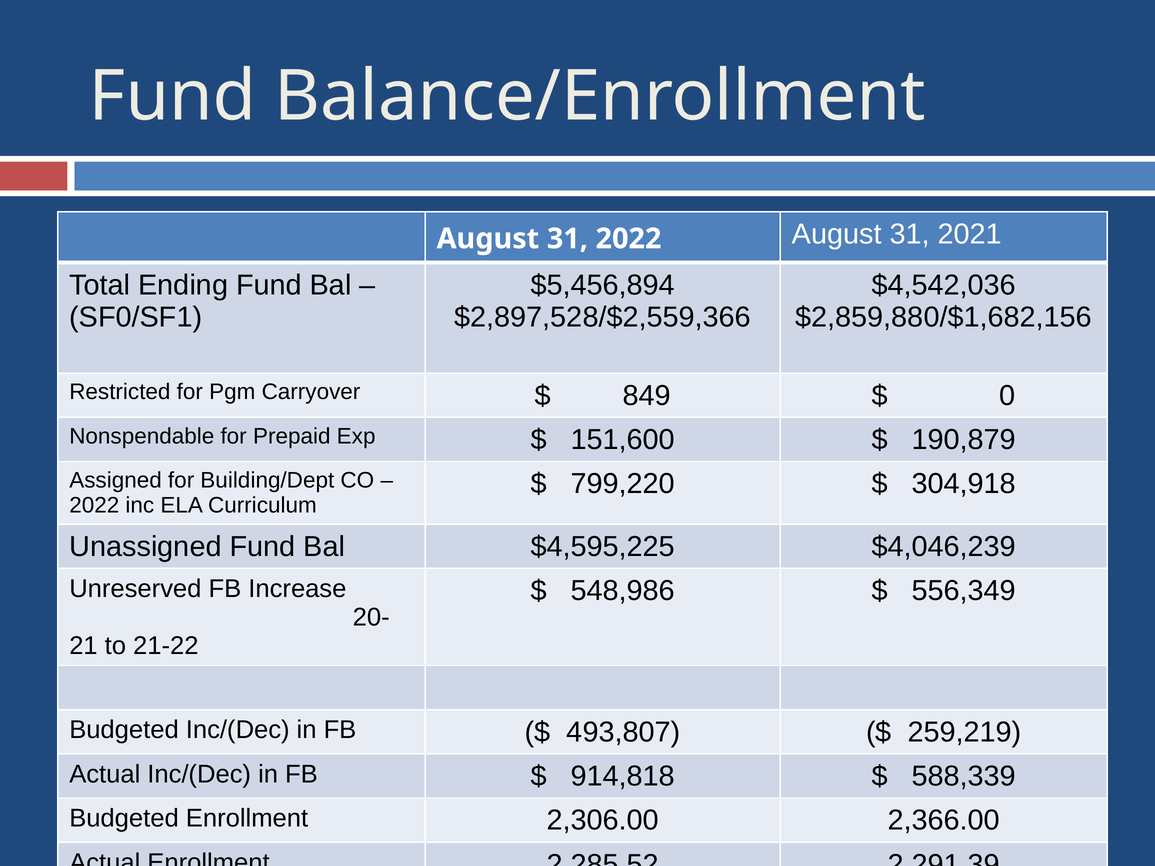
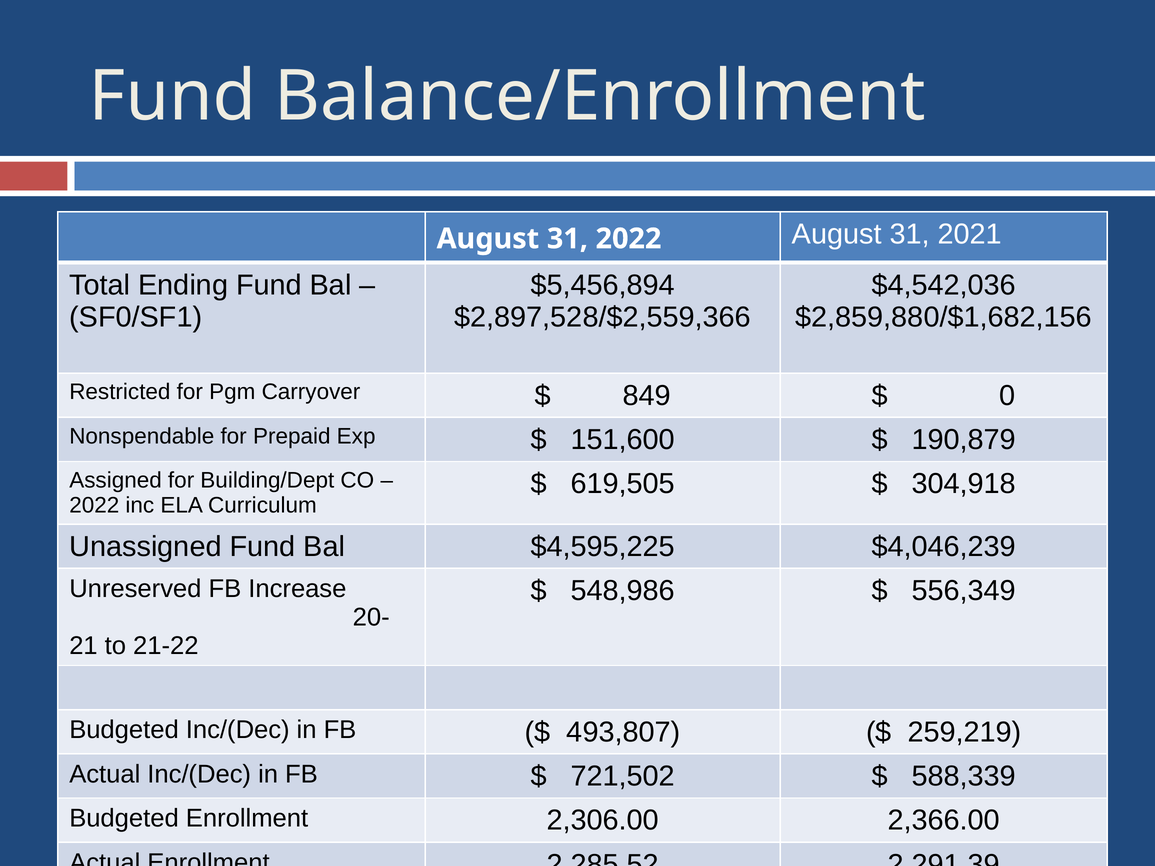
799,220: 799,220 -> 619,505 (623, 484)
914,818: 914,818 -> 721,502 (623, 776)
